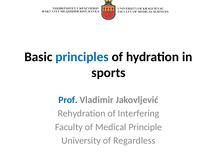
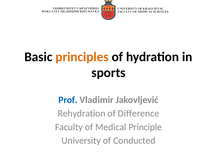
principles colour: blue -> orange (82, 57)
Interfering: Interfering -> Difference (139, 113)
Regardless: Regardless -> Conducted (134, 140)
